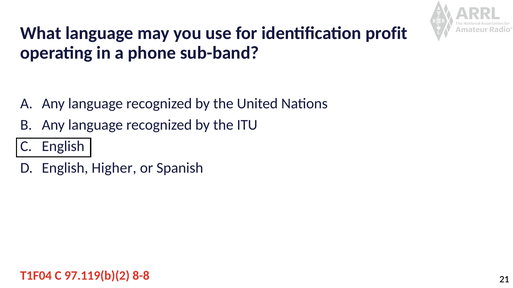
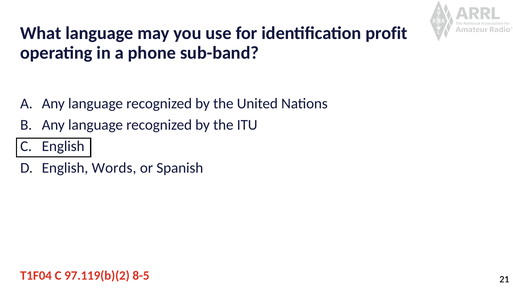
Higher: Higher -> Words (114, 168)
8-8: 8-8 -> 8-5 (141, 276)
